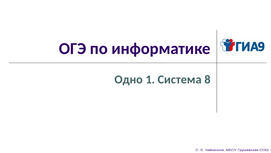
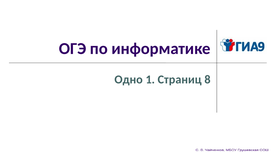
Система: Система -> Страниц (180, 79)
